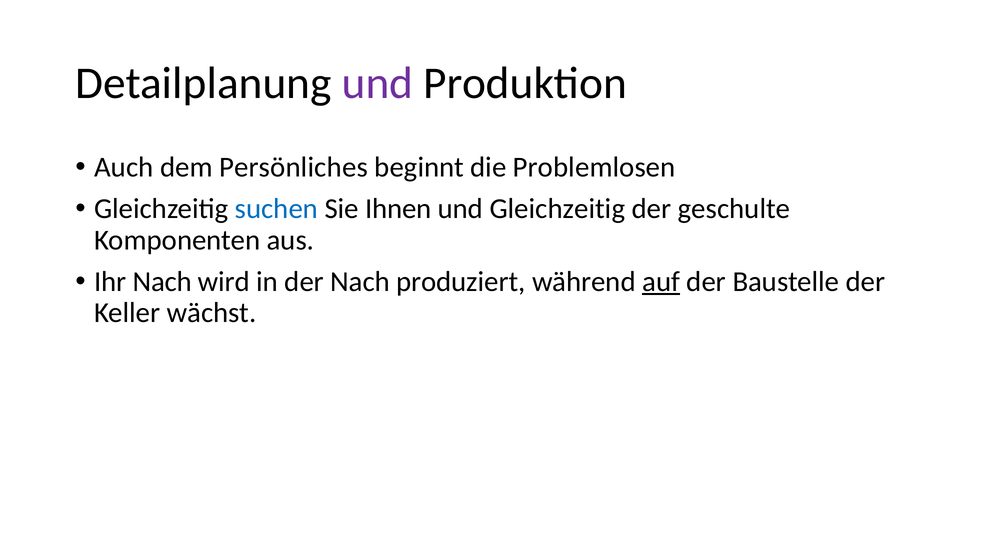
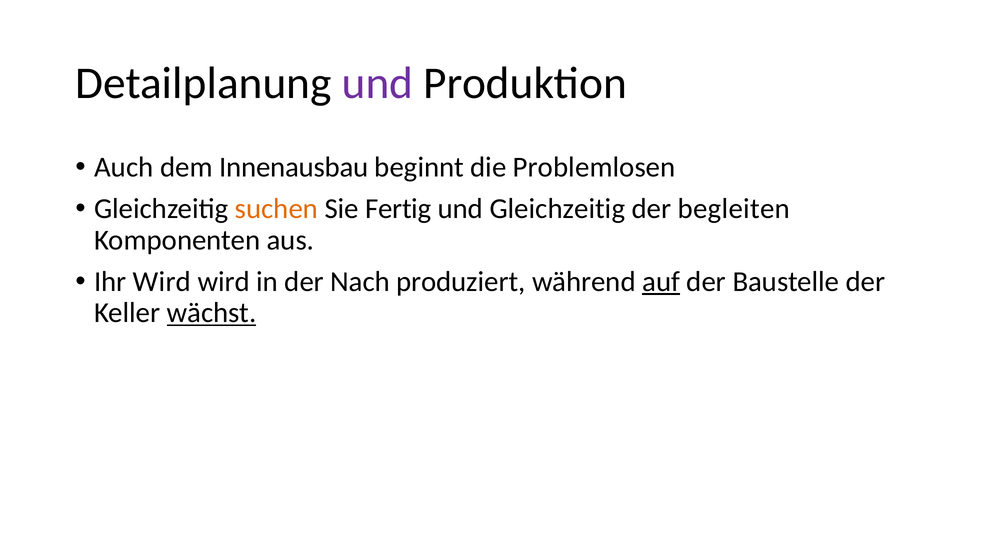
Persönliches: Persönliches -> Innenausbau (294, 167)
suchen colour: blue -> orange (277, 209)
Ihnen: Ihnen -> Fertig (398, 209)
geschulte: geschulte -> begleiten (734, 209)
Ihr Nach: Nach -> Wird (162, 282)
wächst underline: none -> present (212, 313)
